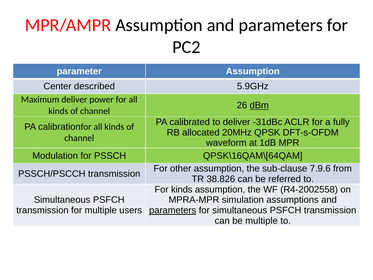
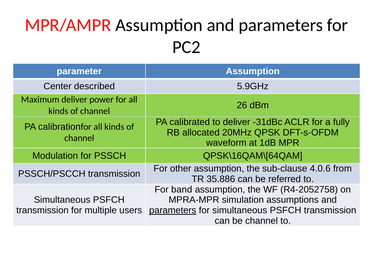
dBm underline: present -> none (259, 105)
7.9.6: 7.9.6 -> 4.0.6 (320, 168)
38.826: 38.826 -> 35.886 (221, 179)
For kinds: kinds -> band (182, 189)
R4-2002558: R4-2002558 -> R4-2052758 (309, 189)
be multiple: multiple -> channel (262, 221)
